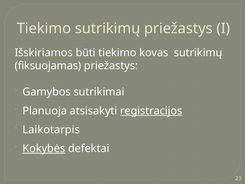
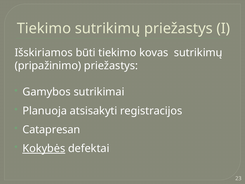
fiksuojamas: fiksuojamas -> pripažinimo (48, 66)
registracijos underline: present -> none (151, 111)
Laikotarpis: Laikotarpis -> Catapresan (51, 129)
